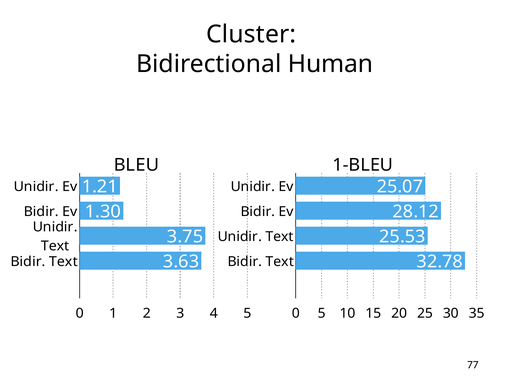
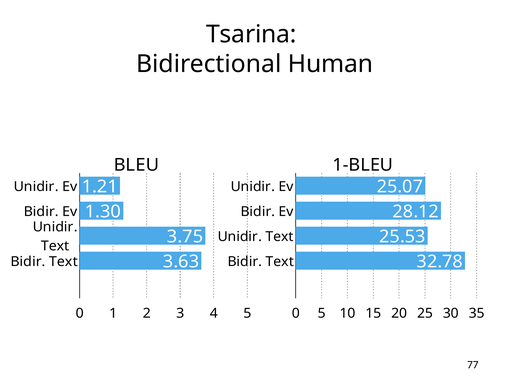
Cluster: Cluster -> Tsarina (251, 34)
